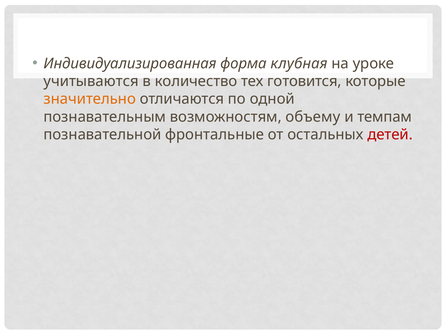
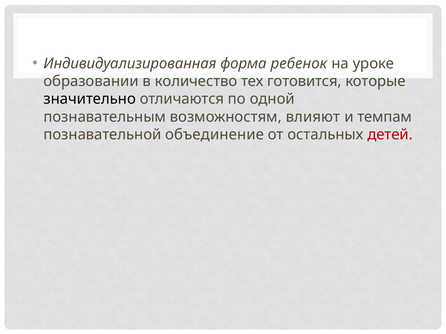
клубная: клубная -> ребенок (299, 64)
учитываются: учитываются -> образовании (91, 81)
значительно colour: orange -> black (90, 99)
объему: объему -> влияют (313, 117)
фронтальные: фронтальные -> объединение (215, 135)
